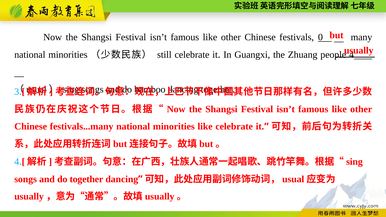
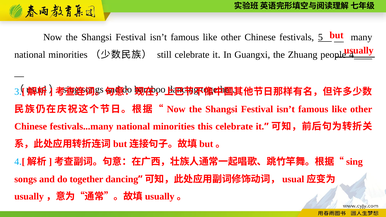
0: 0 -> 5 (320, 37)
minorities like: like -> this (205, 127)
